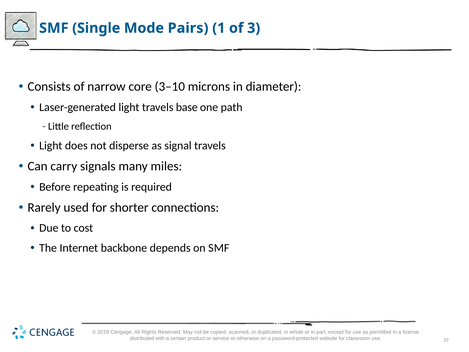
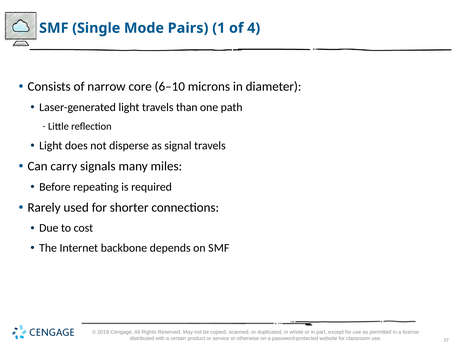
3: 3 -> 4 (254, 28)
3–10: 3–10 -> 6–10 (170, 87)
base: base -> than (187, 107)
